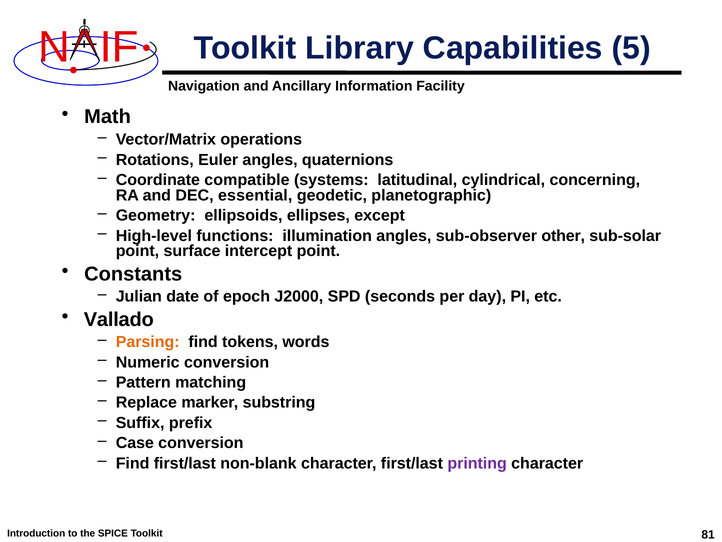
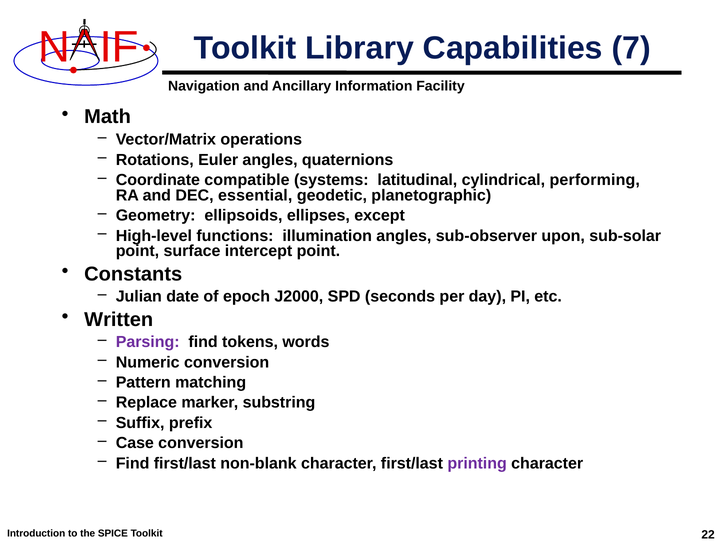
5: 5 -> 7 (631, 48)
concerning: concerning -> performing (595, 180)
other: other -> upon (563, 236)
Vallado: Vallado -> Written (119, 320)
Parsing colour: orange -> purple (148, 342)
81: 81 -> 22 (708, 534)
